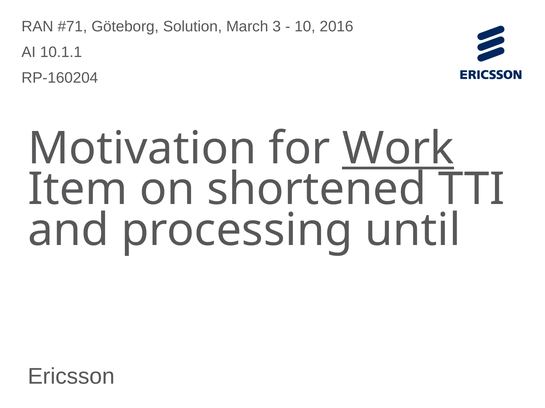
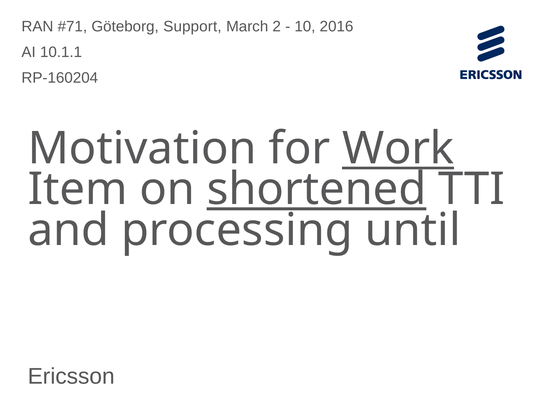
Solution: Solution -> Support (192, 27)
3: 3 -> 2 (277, 27)
shortened underline: none -> present (317, 190)
